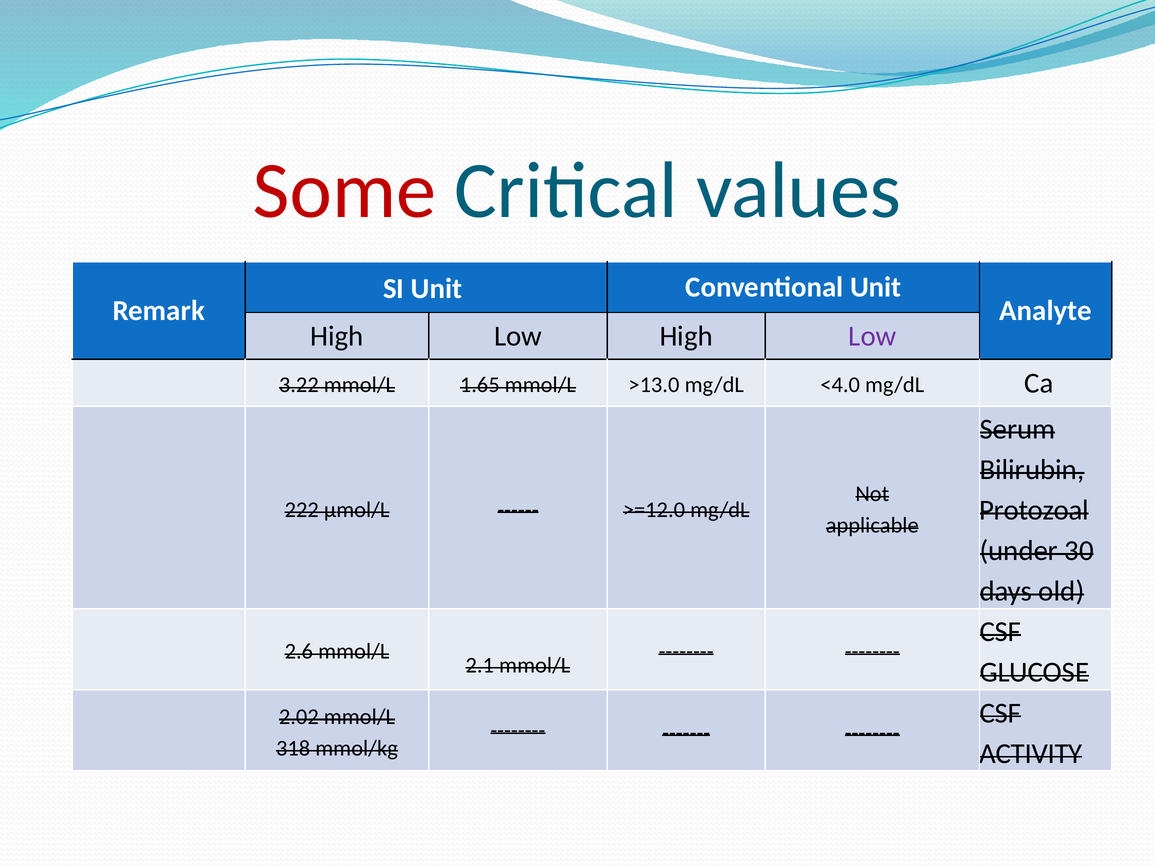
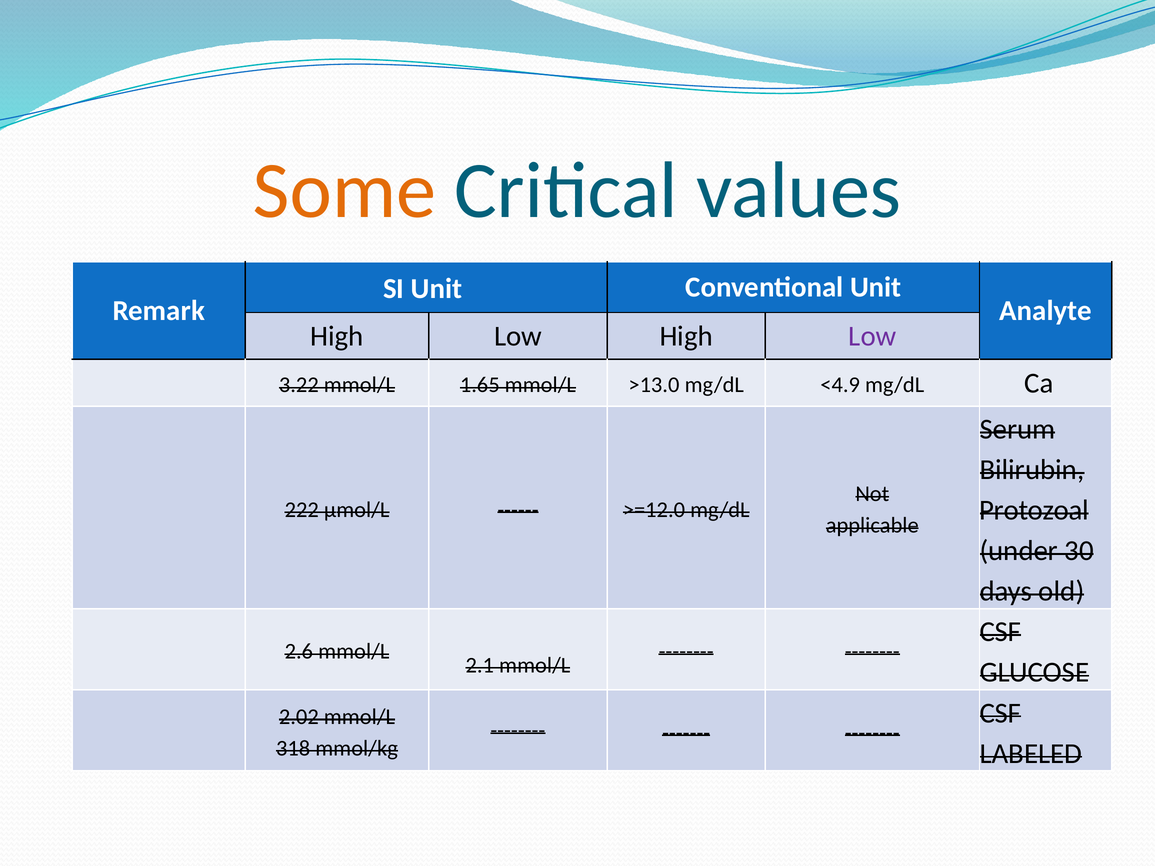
Some colour: red -> orange (344, 191)
<4.0: <4.0 -> <4.9 (840, 385)
ACTIVITY: ACTIVITY -> LABELED (1031, 754)
